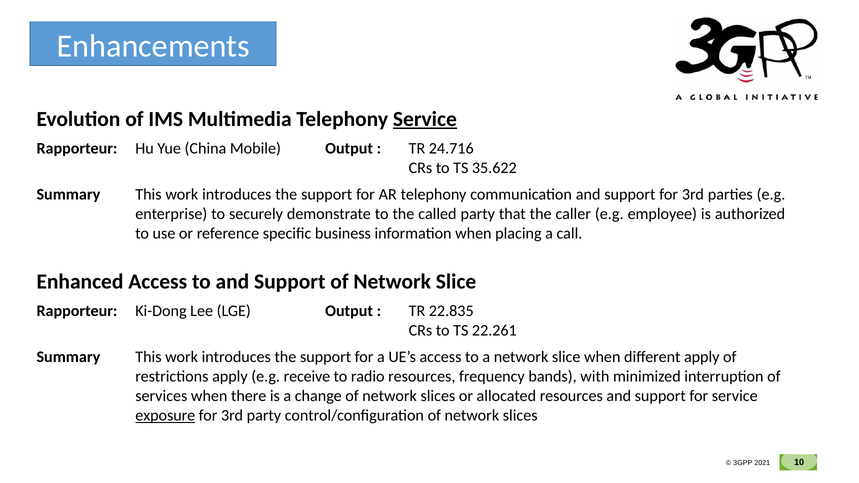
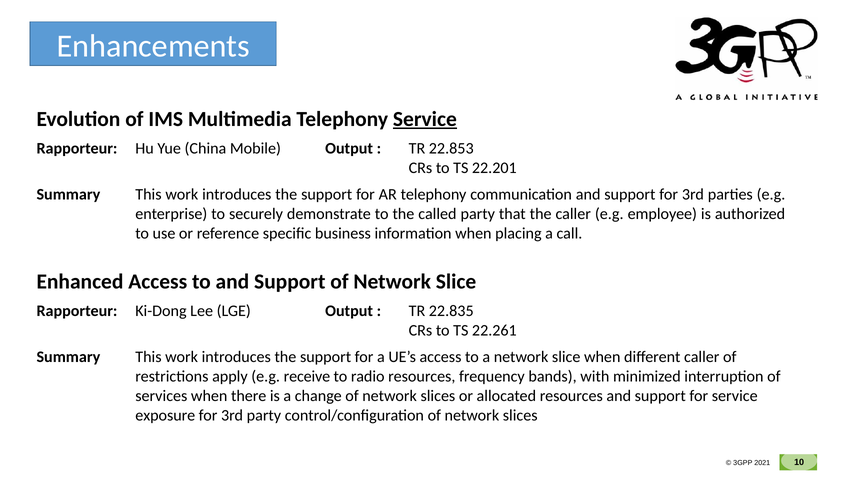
24.716: 24.716 -> 22.853 (451, 149)
35.622: 35.622 -> 22.201 (494, 168)
different apply: apply -> caller (702, 357)
exposure underline: present -> none (165, 416)
